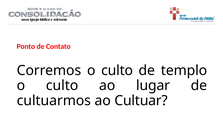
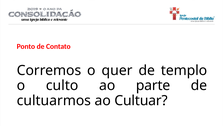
Corremos o culto: culto -> quer (117, 70)
lugar: lugar -> parte (153, 85)
